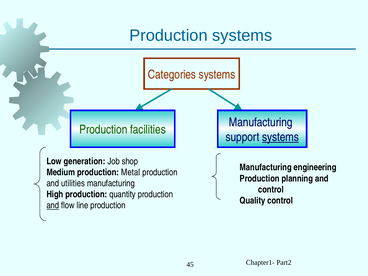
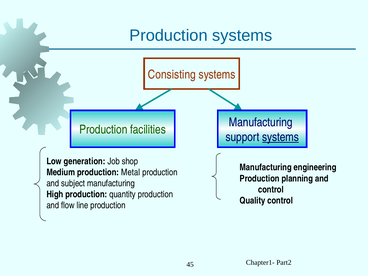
Categories: Categories -> Consisting (172, 74)
utilities: utilities -> subject (73, 183)
and underline: present -> none (53, 205)
